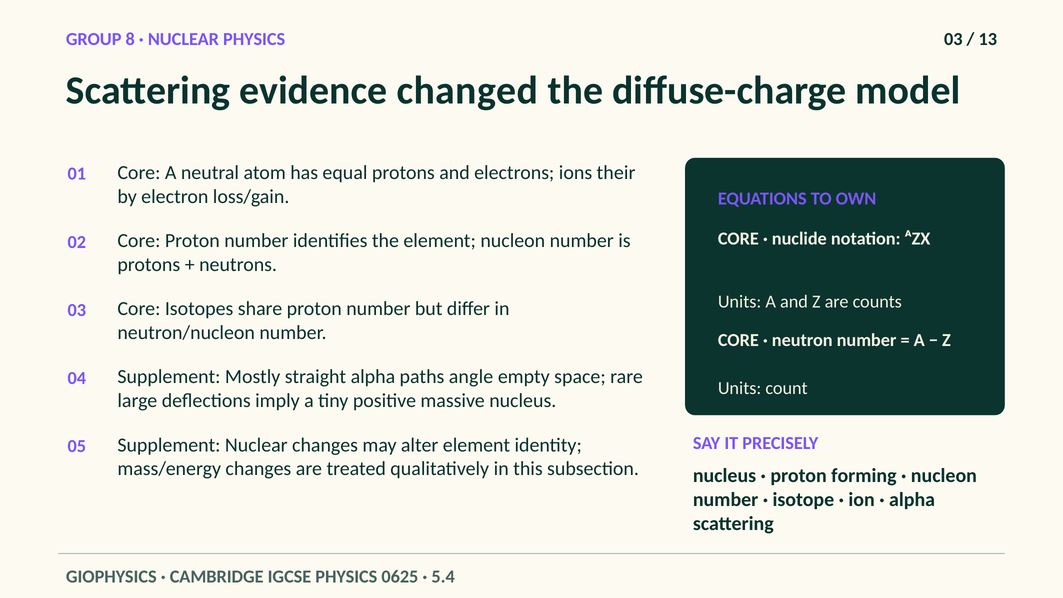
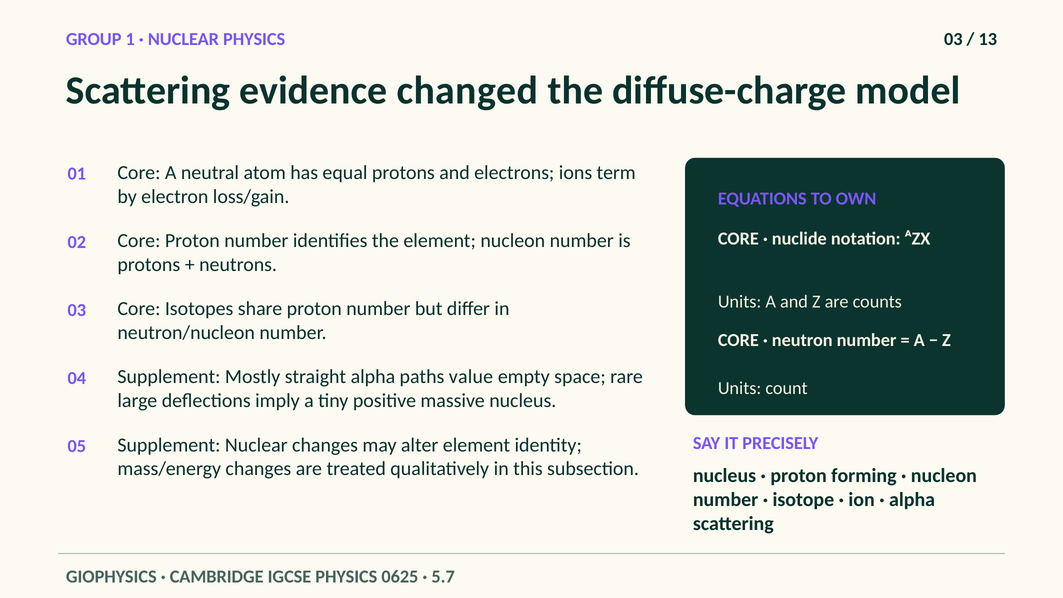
8: 8 -> 1 (130, 39)
their: their -> term (616, 173)
angle: angle -> value (471, 377)
5.4: 5.4 -> 5.7 (443, 577)
